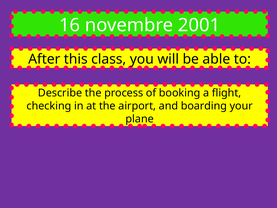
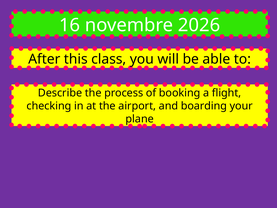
2001: 2001 -> 2026 (199, 25)
